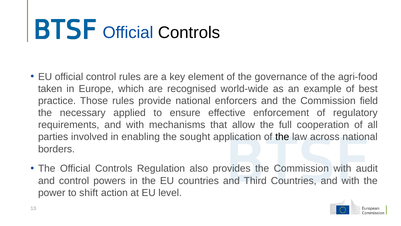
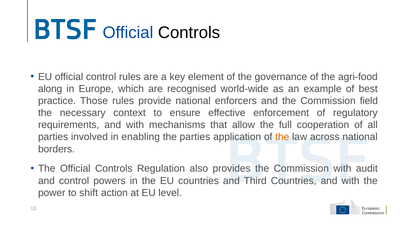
taken: taken -> along (50, 89)
applied: applied -> context (130, 113)
the sought: sought -> parties (195, 137)
the colour: black -> orange (282, 137)
